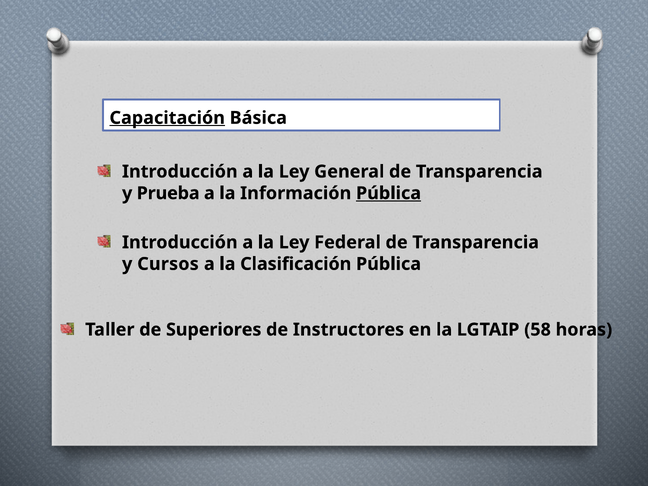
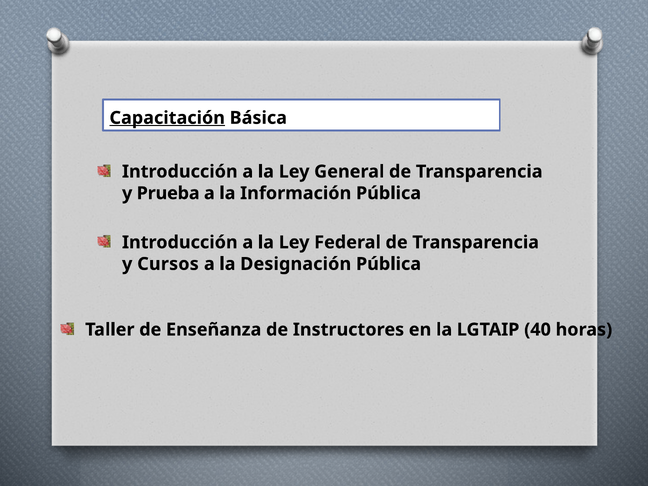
Pública underline: present -> none (389, 193)
Clasificación: Clasificación -> Designación (296, 264)
Superiores: Superiores -> Enseñanza (214, 330)
58: 58 -> 40 (538, 330)
